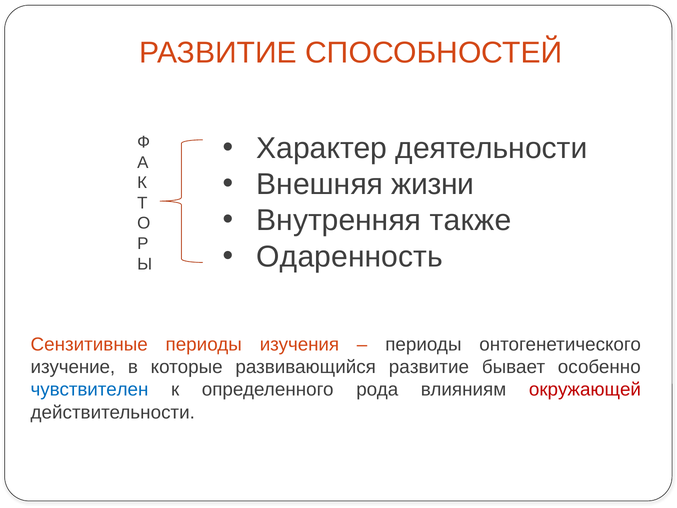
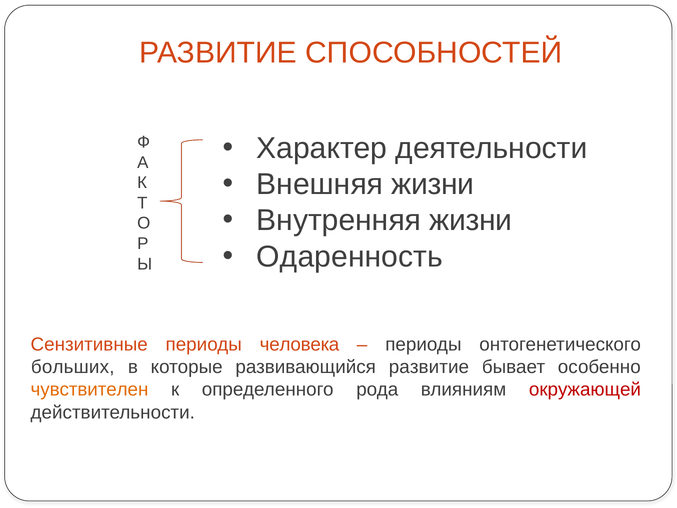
Внутренняя также: также -> жизни (471, 220)
изучения: изучения -> человека (299, 344)
изучение: изучение -> больших (73, 367)
чувствителен colour: blue -> orange (90, 390)
